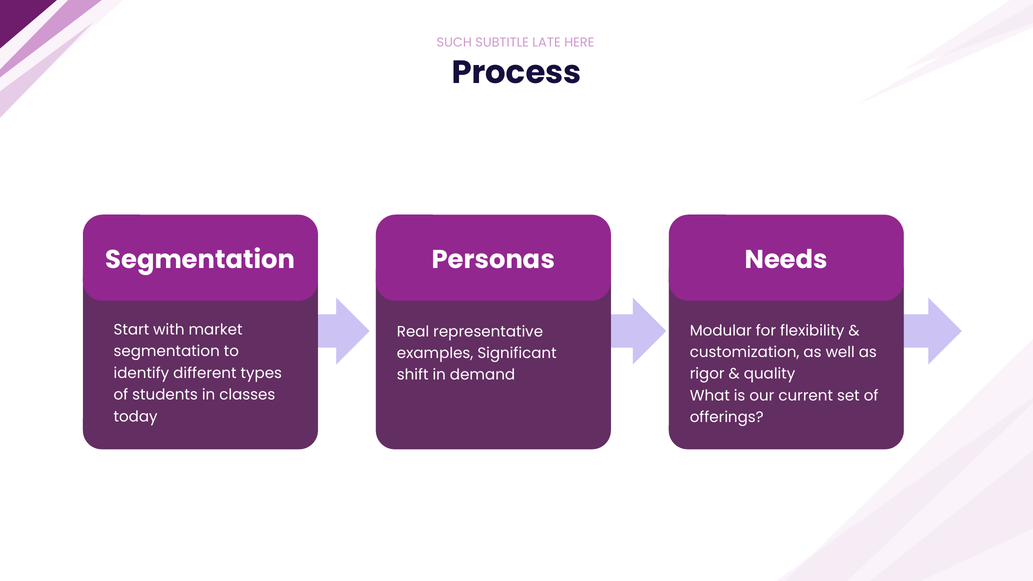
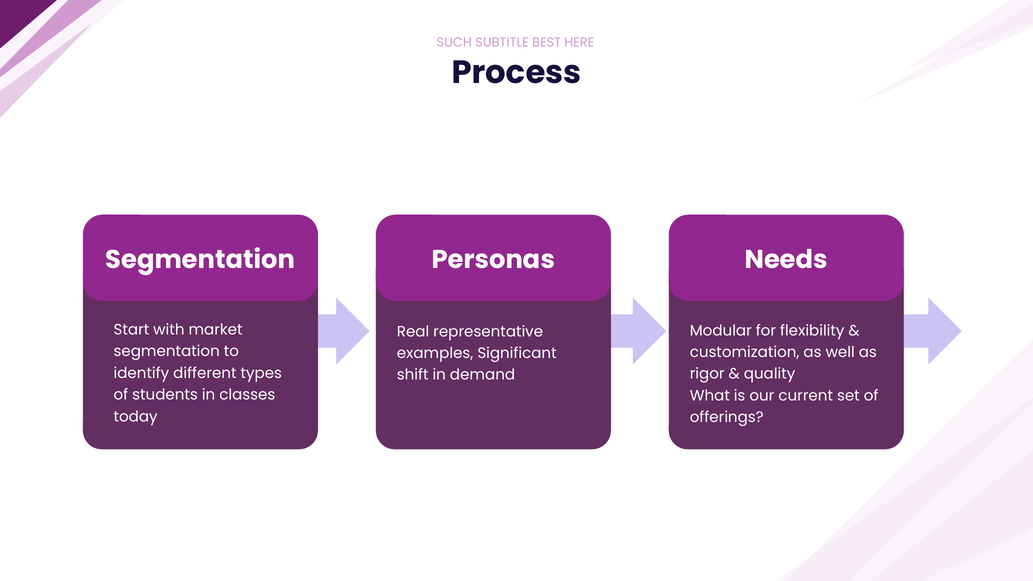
LATE: LATE -> BEST (547, 42)
